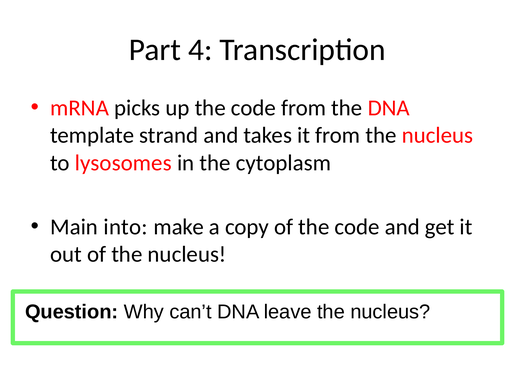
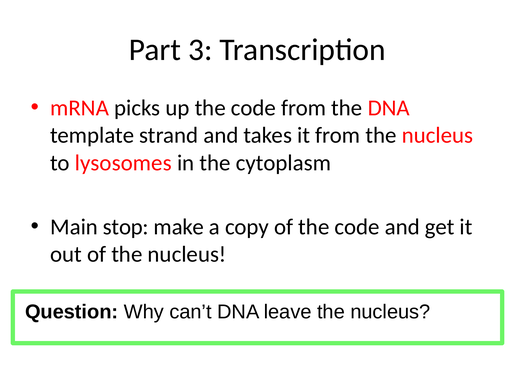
4: 4 -> 3 (200, 50)
into: into -> stop (126, 227)
